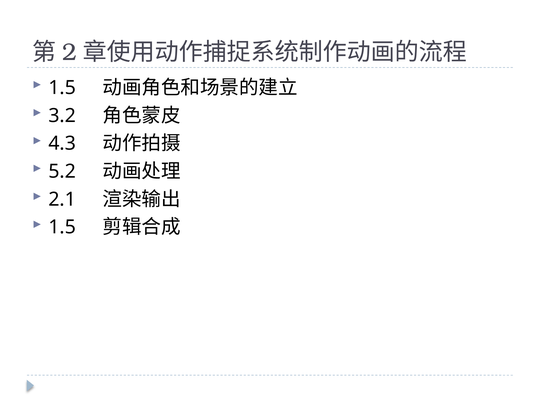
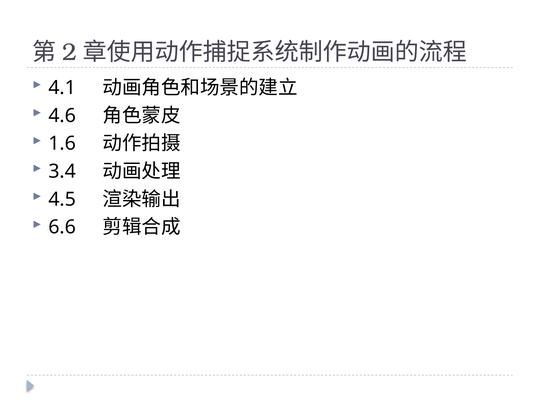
1.5: 1.5 -> 4.1 (62, 88)
3.2: 3.2 -> 4.6 (62, 116)
4.3: 4.3 -> 1.6 (62, 144)
5.2: 5.2 -> 3.4 (62, 171)
2.1: 2.1 -> 4.5 (62, 199)
1.5: 1.5 -> 6.6 (62, 227)
